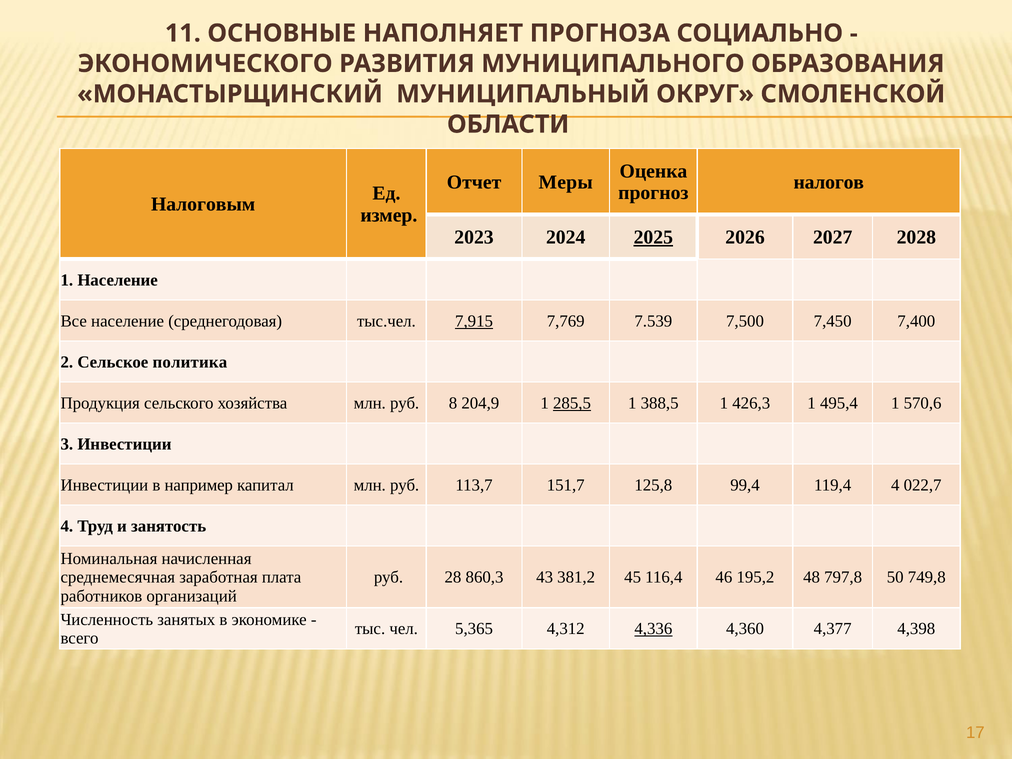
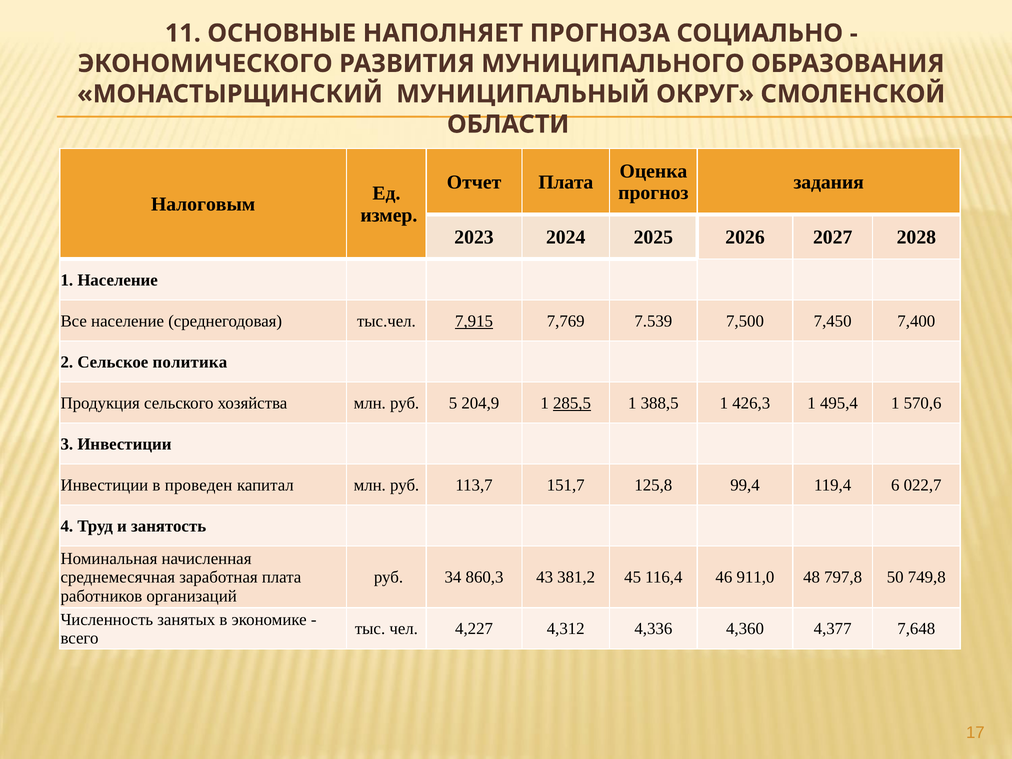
Отчет Меры: Меры -> Плата (566, 182)
налогов: налогов -> задания (829, 182)
2025 underline: present -> none (653, 237)
8: 8 -> 5 (453, 403)
например: например -> проведен (199, 485)
119,4 4: 4 -> 6 (895, 485)
28: 28 -> 34 (453, 577)
195,2: 195,2 -> 911,0 (755, 577)
5,365: 5,365 -> 4,227 (474, 629)
4,336 underline: present -> none (653, 629)
4,398: 4,398 -> 7,648 (916, 629)
